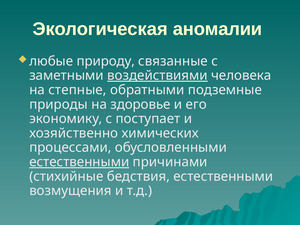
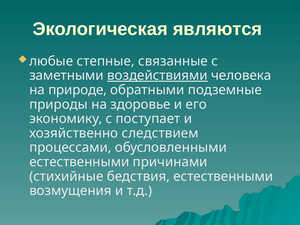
аномалии: аномалии -> являются (217, 29)
природу: природу -> степные (106, 61)
степные: степные -> природе (78, 90)
химических: химических -> следствием (160, 133)
естественными underline: present -> none (79, 162)
